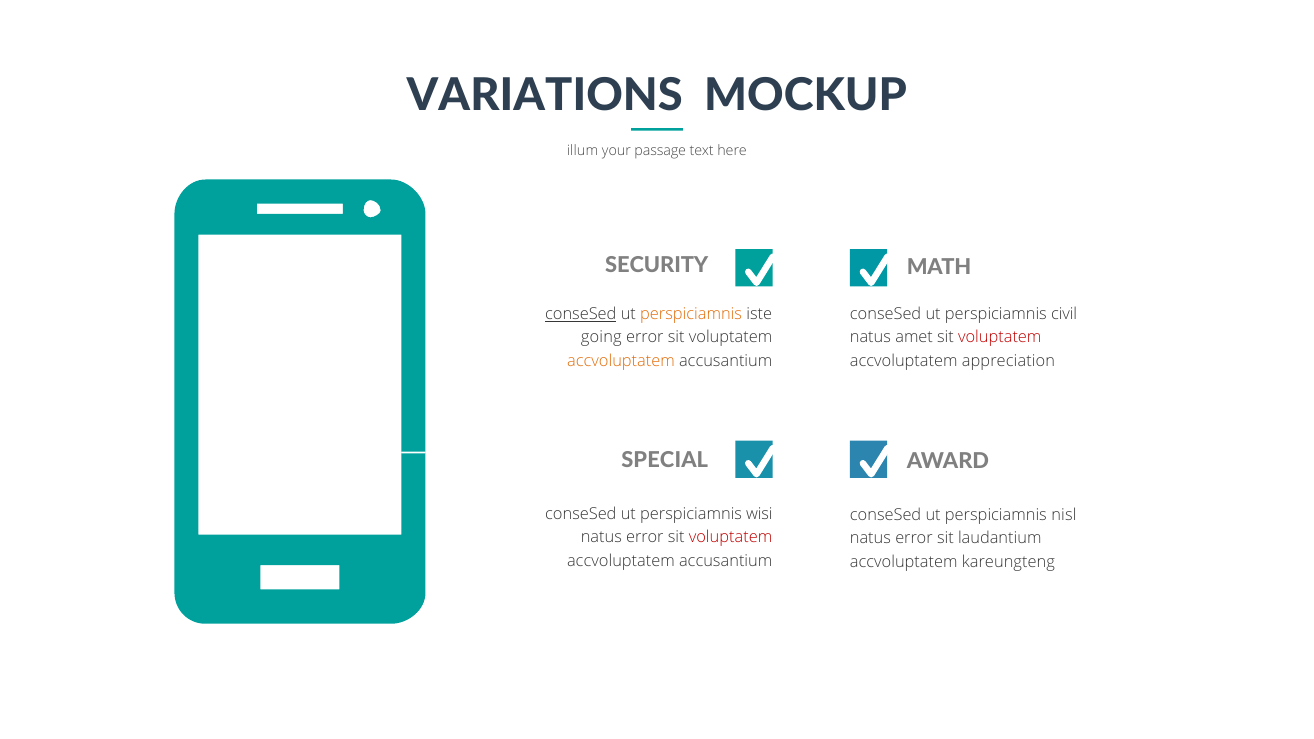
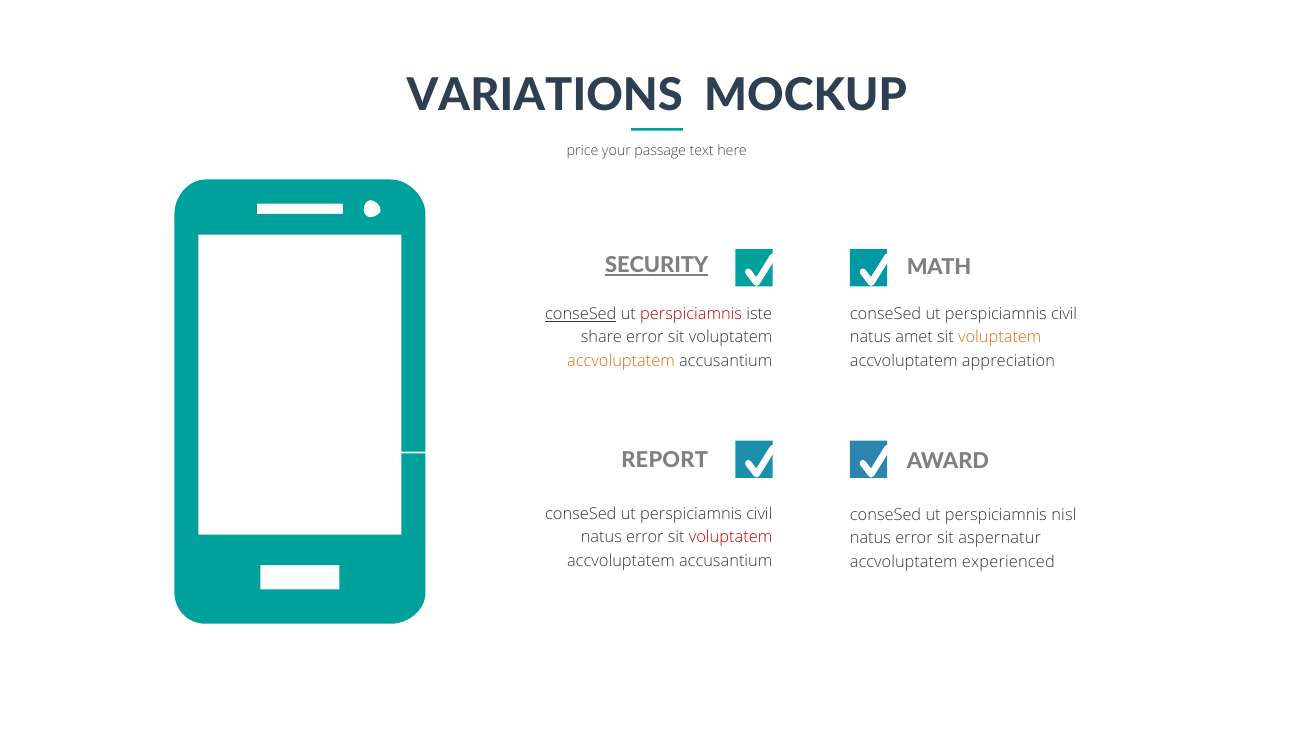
illum: illum -> price (583, 151)
SECURITY underline: none -> present (657, 266)
perspiciamnis colour: orange -> red (691, 314)
going: going -> share (601, 337)
voluptatem colour: red -> orange (1000, 337)
SPECIAL: SPECIAL -> REPORT (665, 460)
wisi: wisi -> civil (759, 514)
laudantium: laudantium -> aspernatur (1000, 539)
kareungteng: kareungteng -> experienced (1008, 562)
